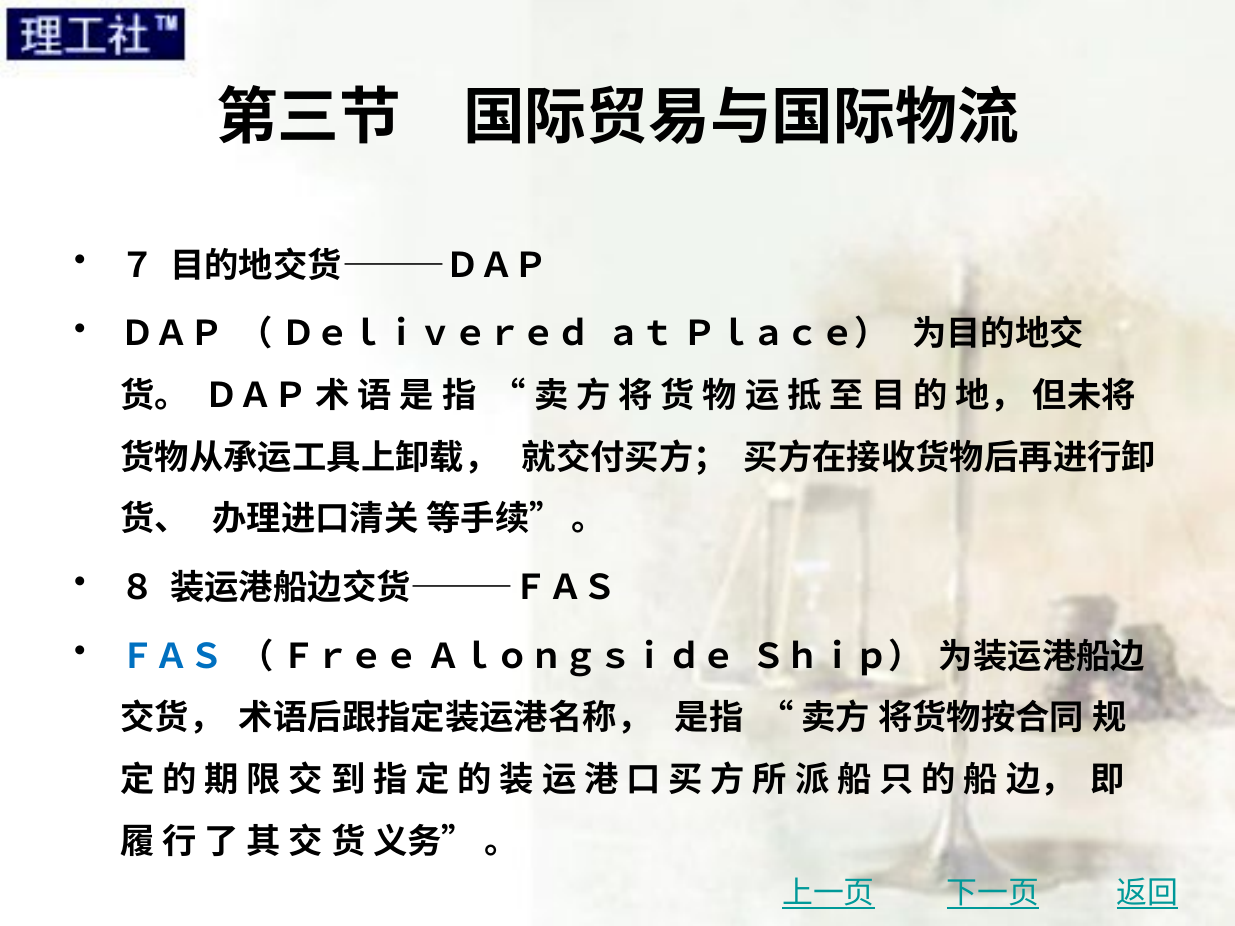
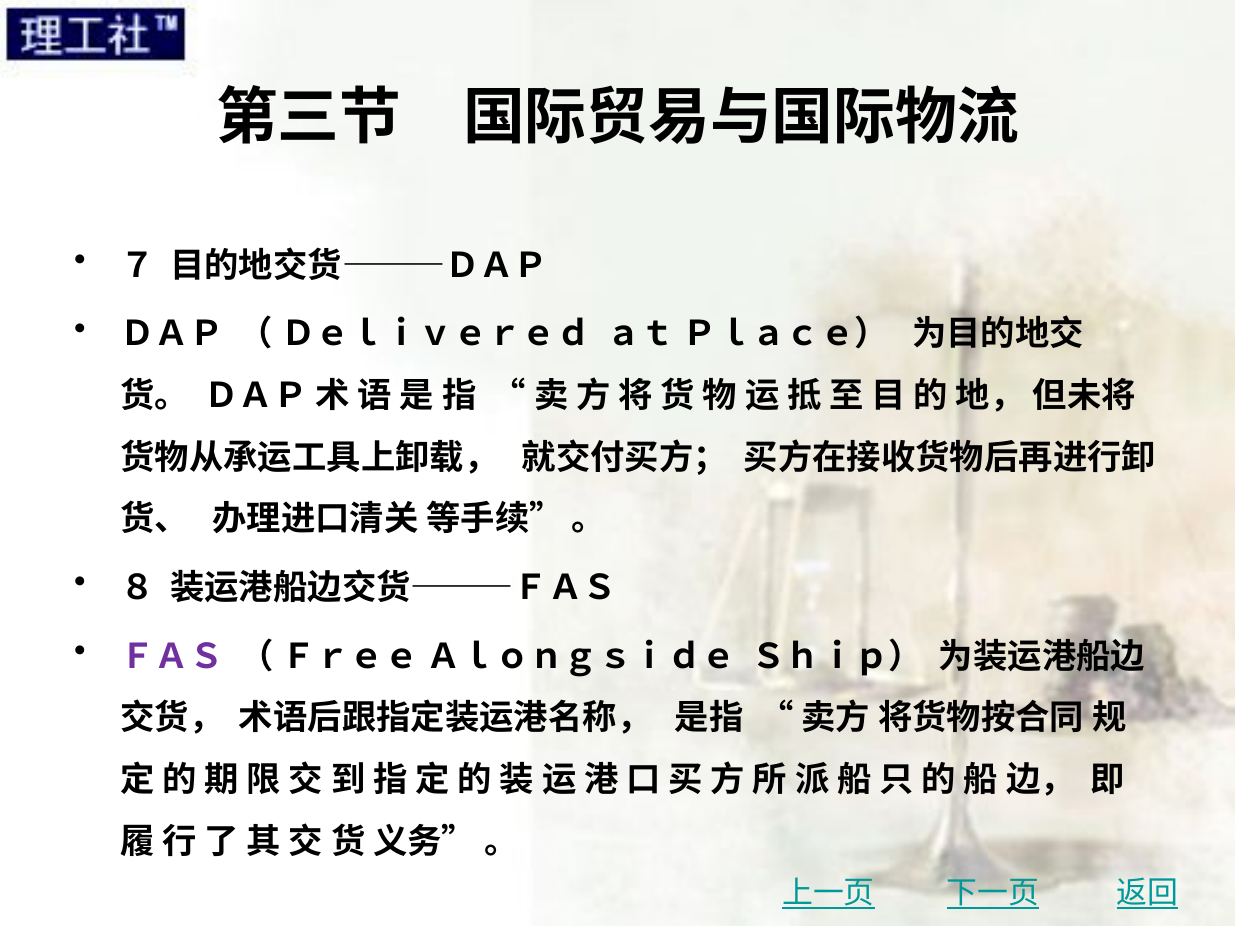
ＦＡＳ colour: blue -> purple (172, 657)
